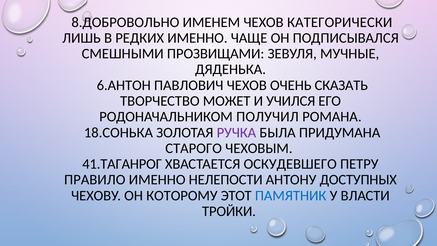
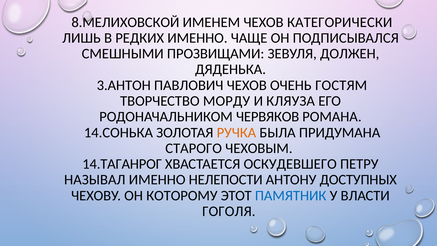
8.ДОБРОВОЛЬНО: 8.ДОБРОВОЛЬНО -> 8.МЕЛИХОВСКОЙ (125, 22)
МУЧНЫЕ: МУЧНЫЕ -> ДОЛЖЕН (350, 54)
6.АНТОН: 6.АНТОН -> 3.АНТОН (124, 85)
СКАЗАТЬ: СКАЗАТЬ -> ГОСТЯМ (341, 85)
МОЖЕТ: МОЖЕТ -> МОРДУ (227, 101)
УЧИЛСЯ: УЧИЛСЯ -> КЛЯУЗА (291, 101)
ПОЛУЧИЛ: ПОЛУЧИЛ -> ЧЕРВЯКОВ (268, 117)
18.СОНЬКА: 18.СОНЬКА -> 14.СОНЬКА (118, 132)
РУЧКА colour: purple -> orange (236, 132)
41.ТАГАНРОГ: 41.ТАГАНРОГ -> 14.ТАГАНРОГ (122, 164)
ПРАВИЛО: ПРАВИЛО -> НАЗЫВАЛ (95, 180)
ТРОЙКИ: ТРОЙКИ -> ГОГОЛЯ (229, 211)
